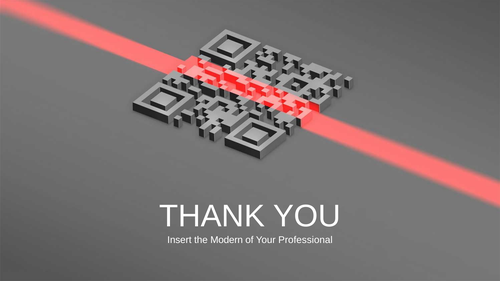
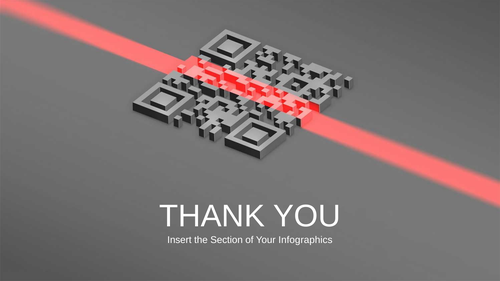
Modern: Modern -> Section (227, 240)
Professional: Professional -> Infographics (305, 240)
